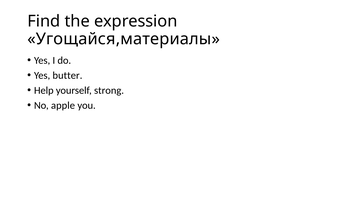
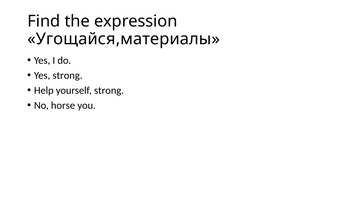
Yes butter: butter -> strong (67, 76)
apple: apple -> horse (63, 106)
